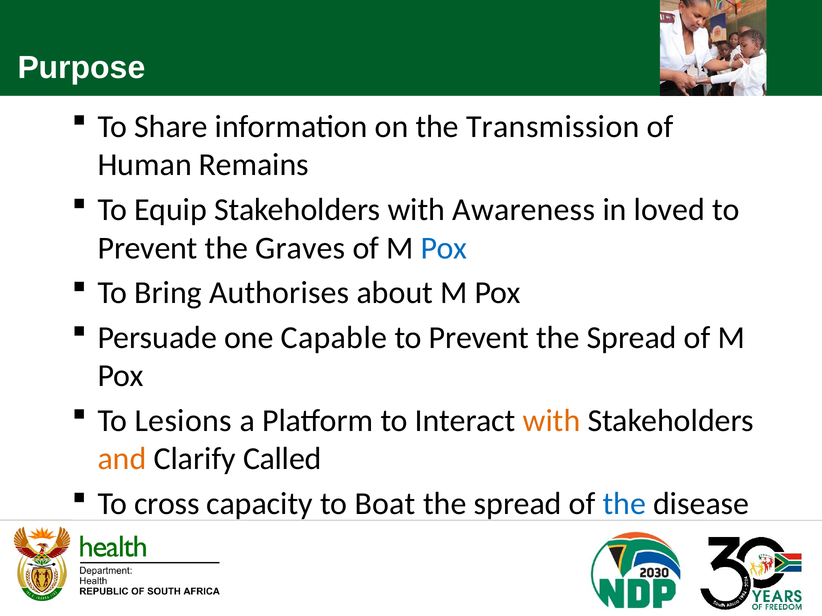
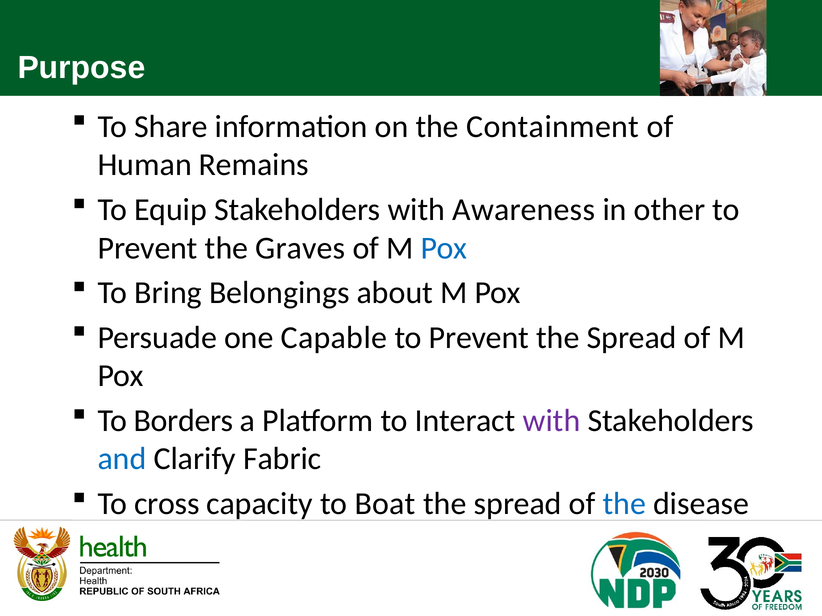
Transmission: Transmission -> Containment (553, 127)
loved: loved -> other (669, 210)
Authorises: Authorises -> Belongings (279, 293)
Lesions: Lesions -> Borders (184, 421)
with colour: orange -> purple (552, 421)
and colour: orange -> blue (122, 459)
Called: Called -> Fabric (282, 459)
